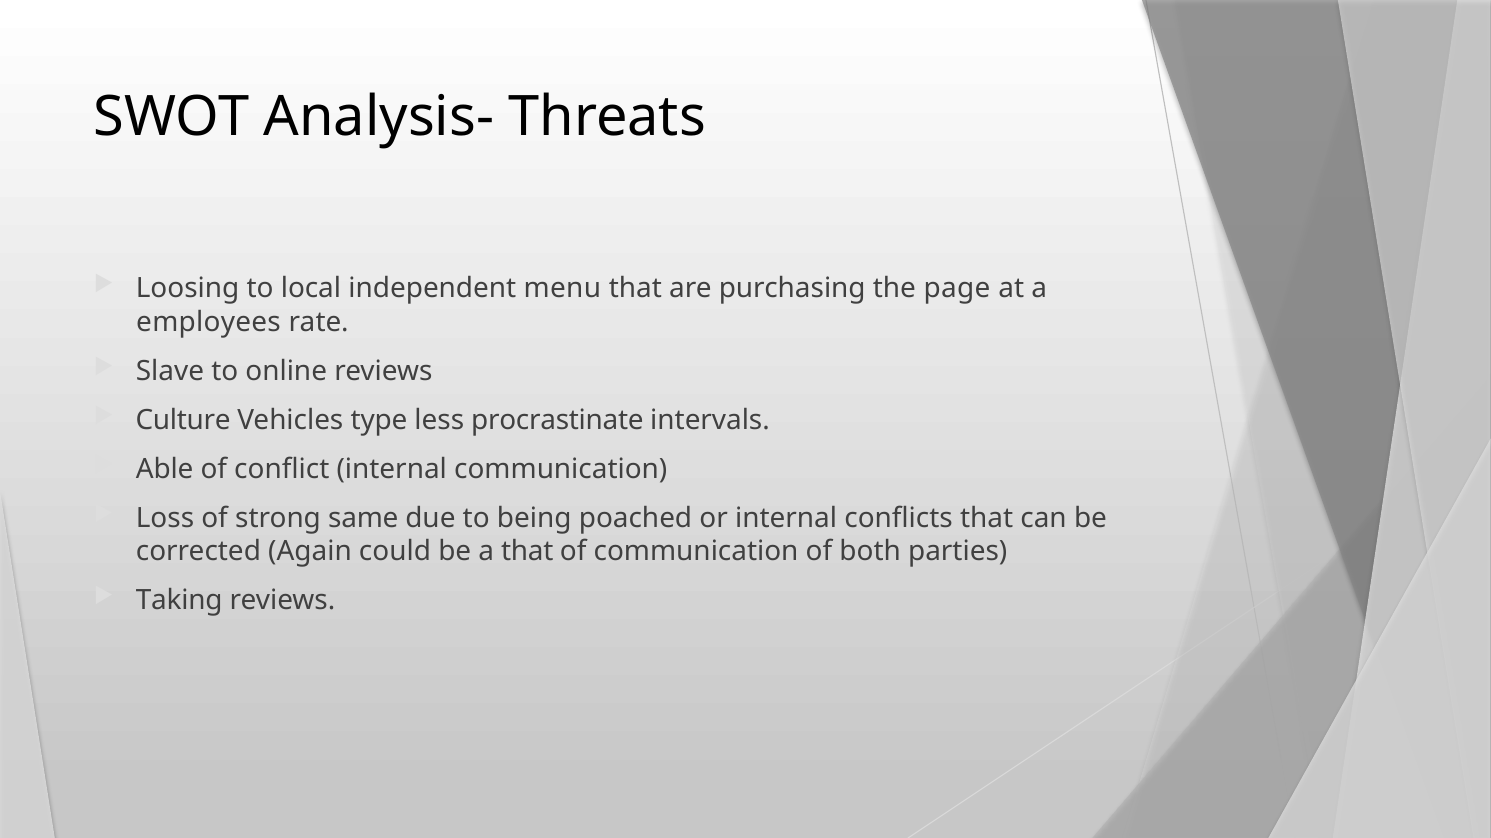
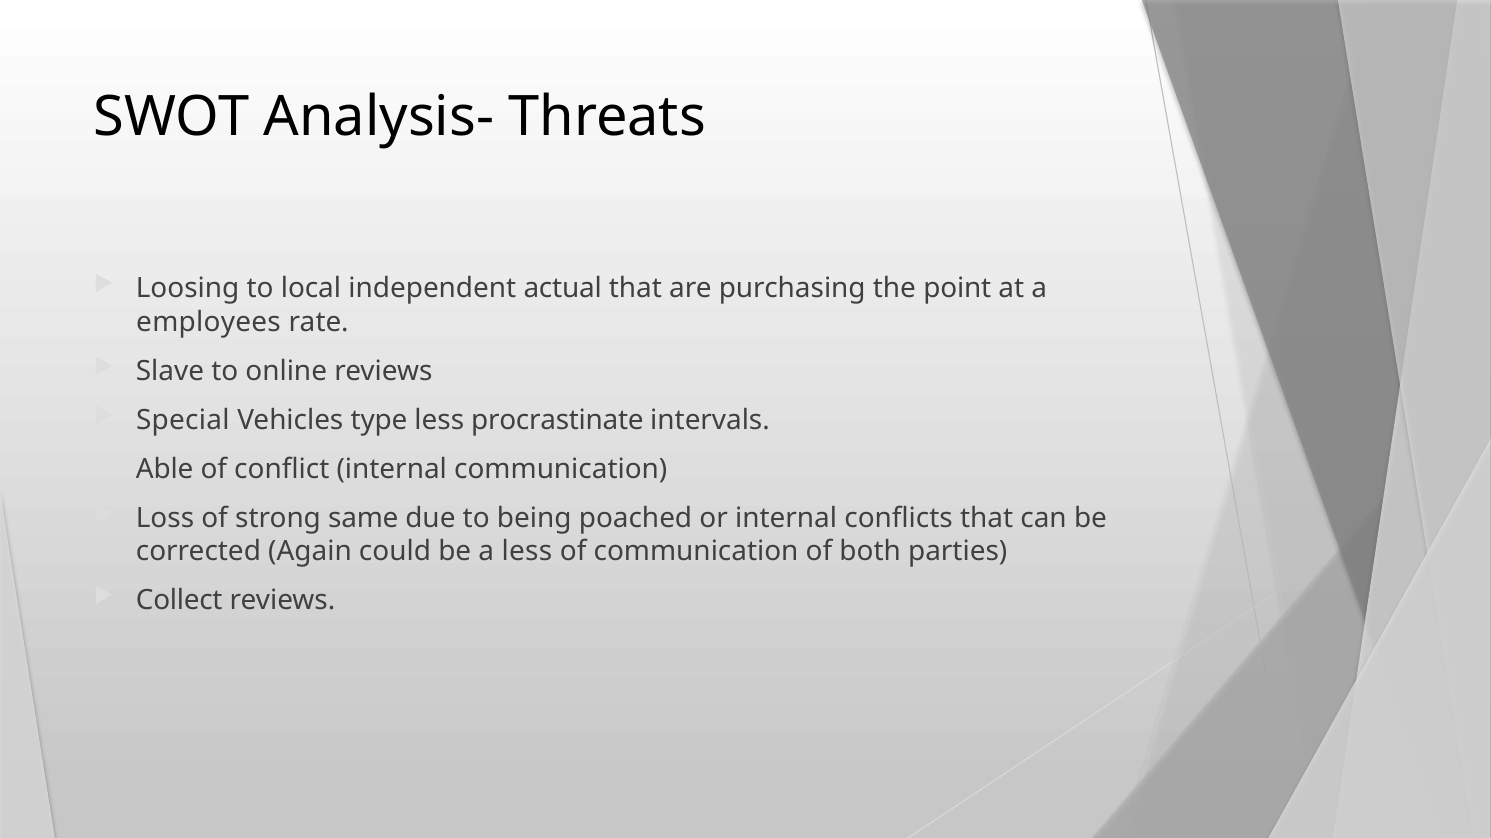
menu: menu -> actual (563, 289)
page: page -> point (957, 289)
Culture: Culture -> Special (183, 420)
a that: that -> less (527, 552)
Taking: Taking -> Collect (179, 601)
